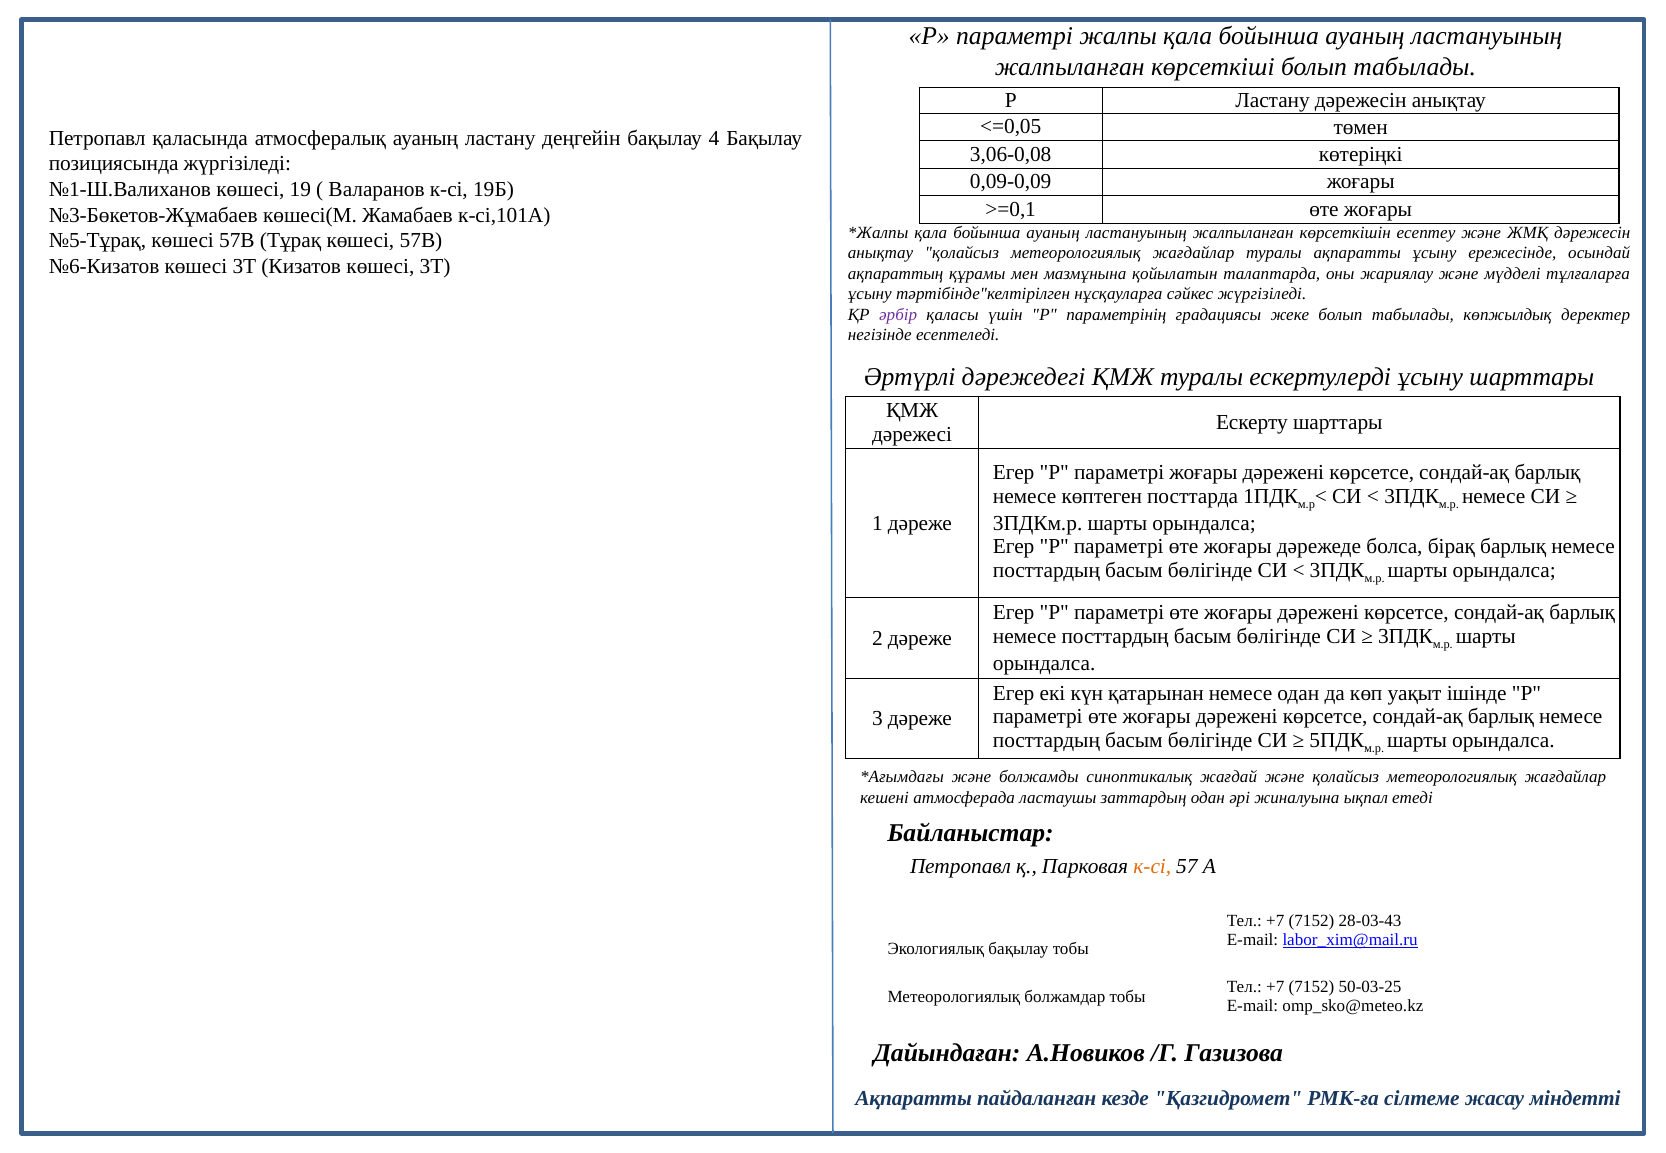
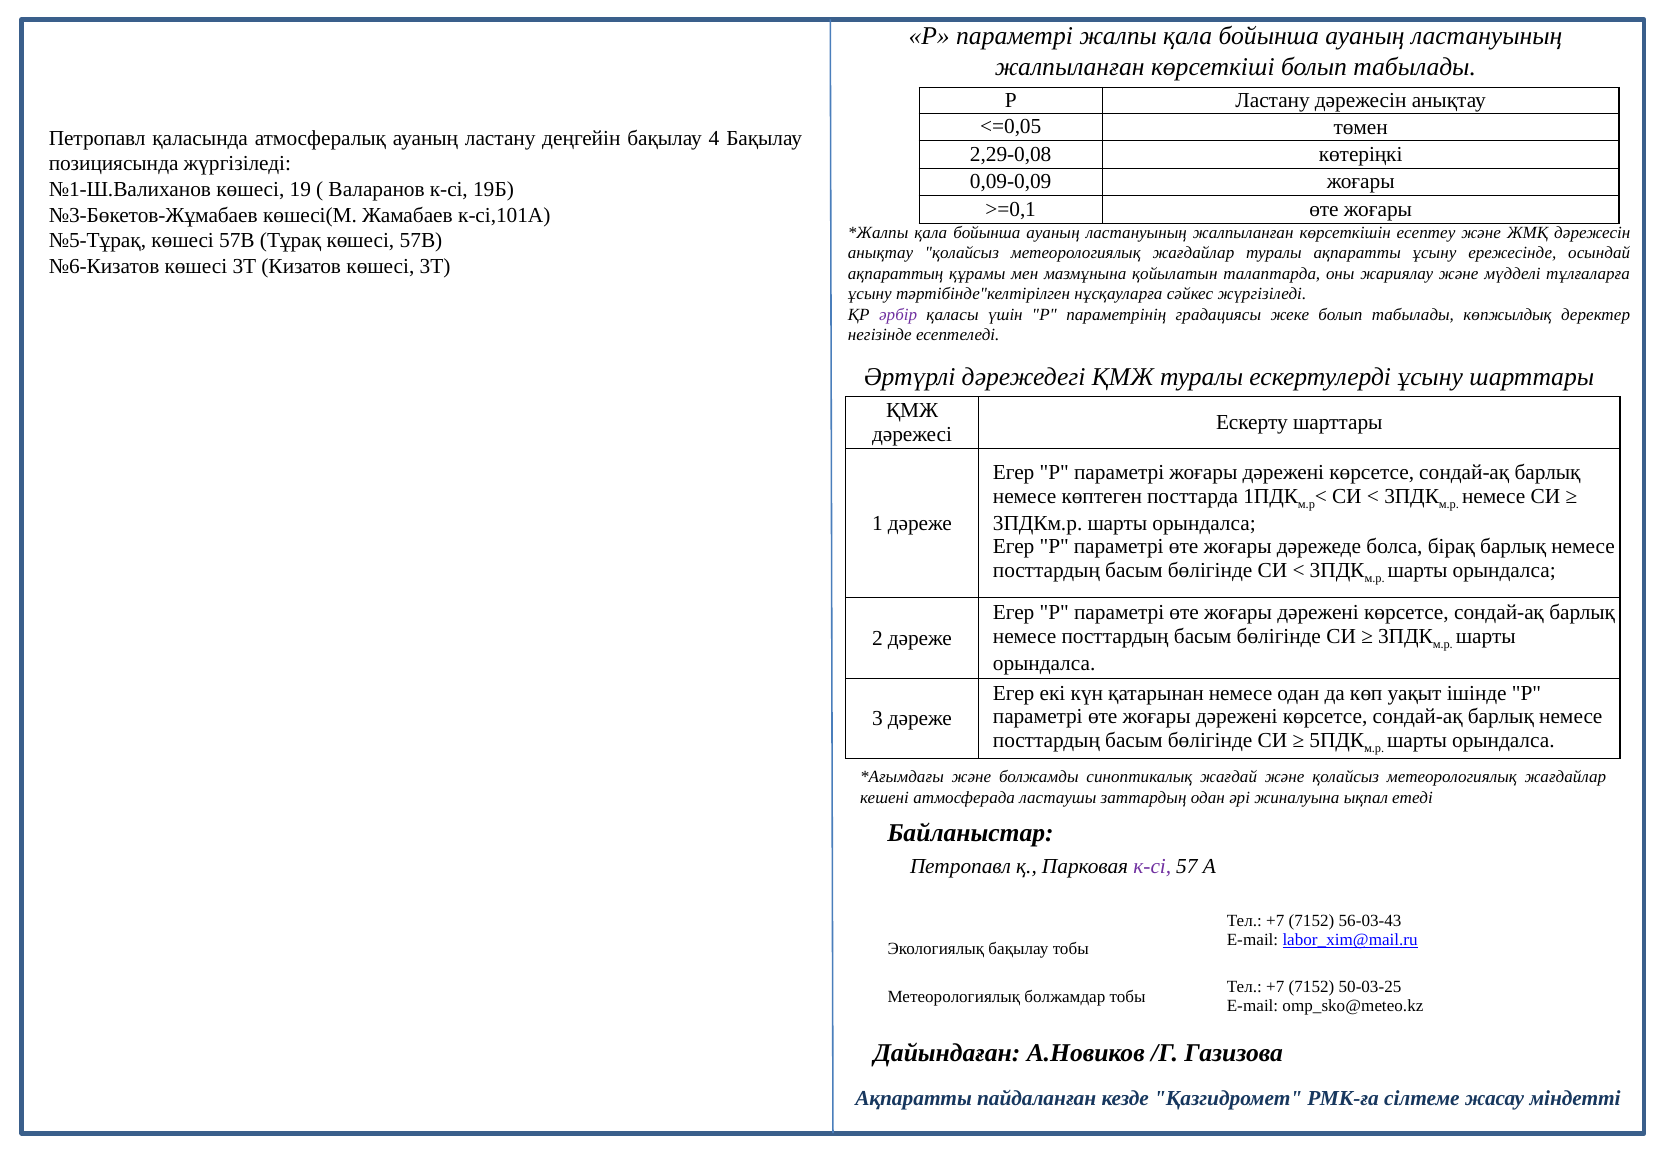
3,06-0,08: 3,06-0,08 -> 2,29-0,08 (1011, 154)
к-сі colour: orange -> purple (1152, 867)
28-03-43: 28-03-43 -> 56-03-43 (1370, 921)
